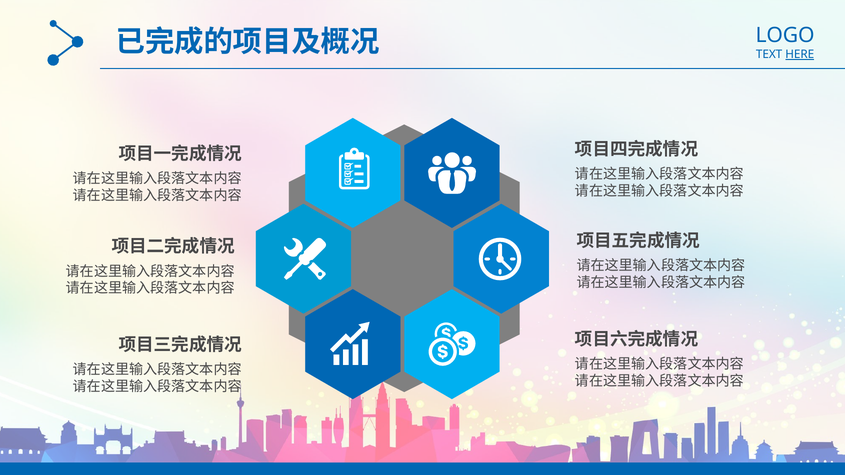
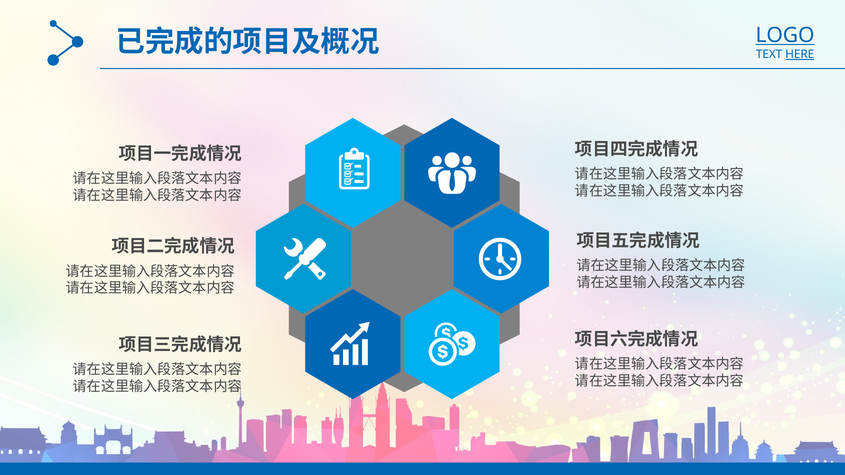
LOGO underline: none -> present (785, 35)
